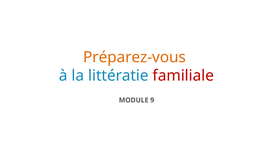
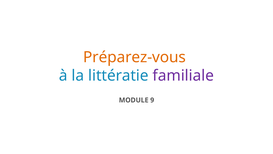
familiale colour: red -> purple (183, 75)
